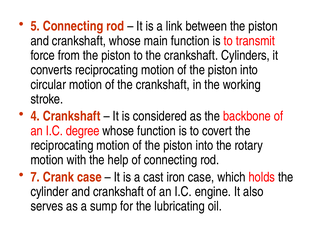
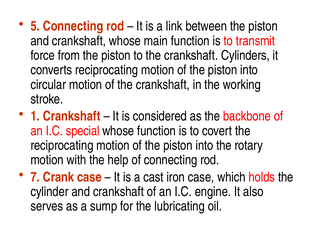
4: 4 -> 1 (35, 116)
degree: degree -> special (83, 131)
